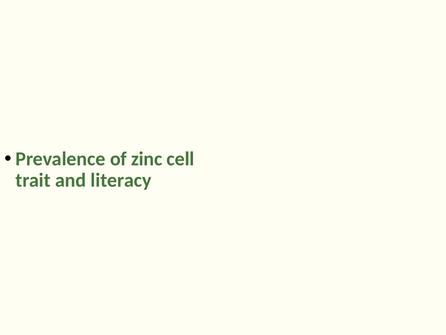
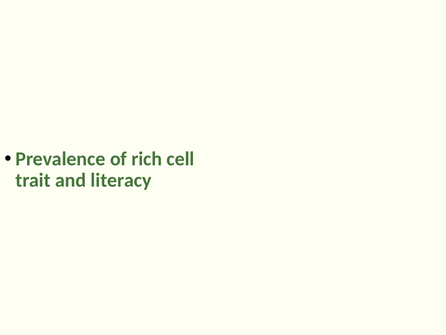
zinc: zinc -> rich (147, 159)
